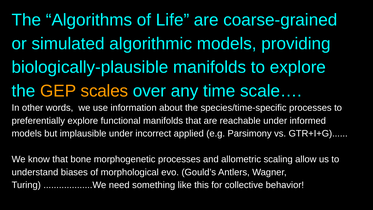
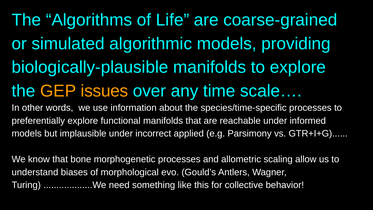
scales: scales -> issues (104, 91)
